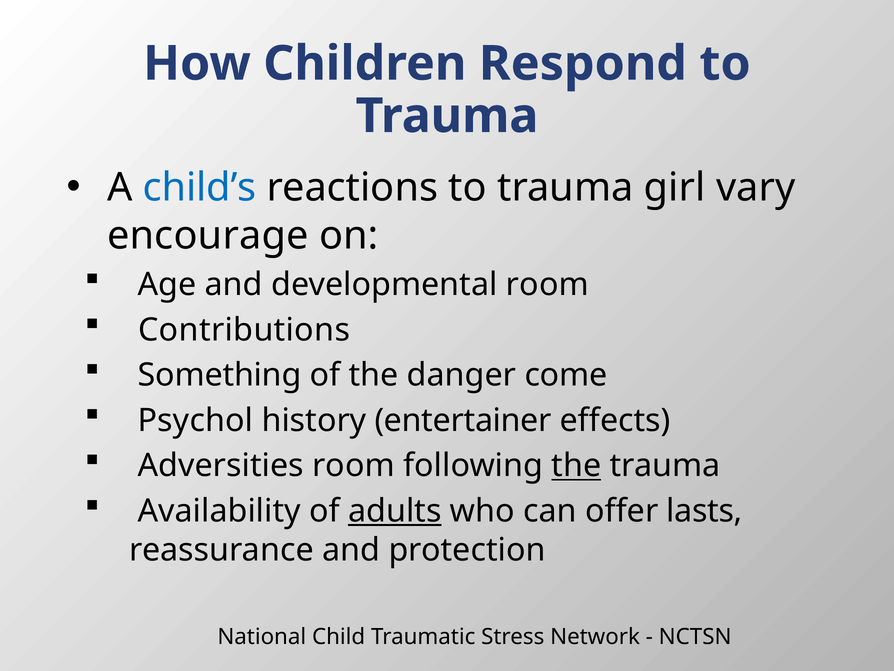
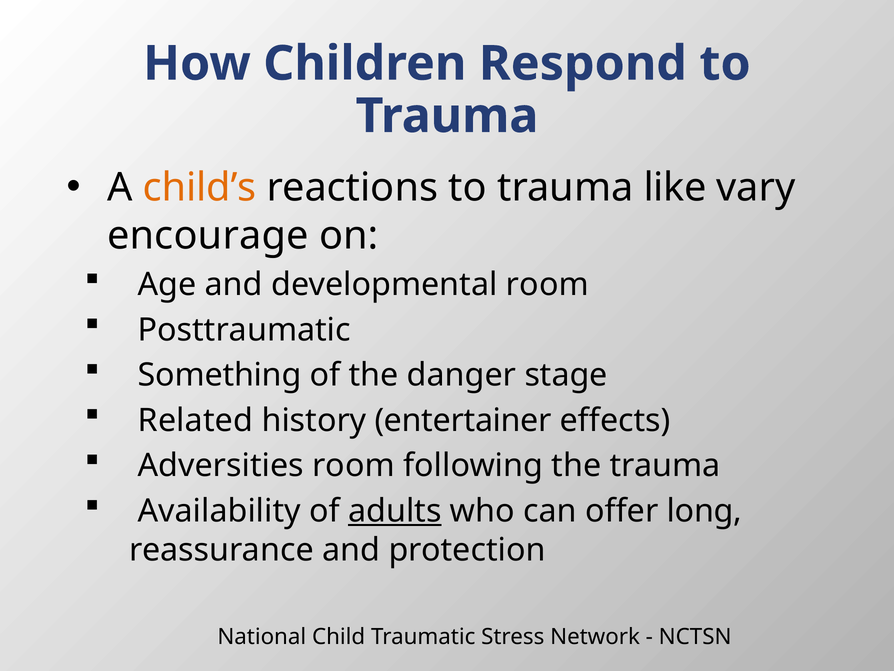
child’s colour: blue -> orange (200, 188)
girl: girl -> like (675, 188)
Contributions: Contributions -> Posttraumatic (244, 330)
come: come -> stage (566, 375)
Psychol: Psychol -> Related (195, 420)
the underline: present -> none (576, 465)
lasts: lasts -> long (704, 511)
